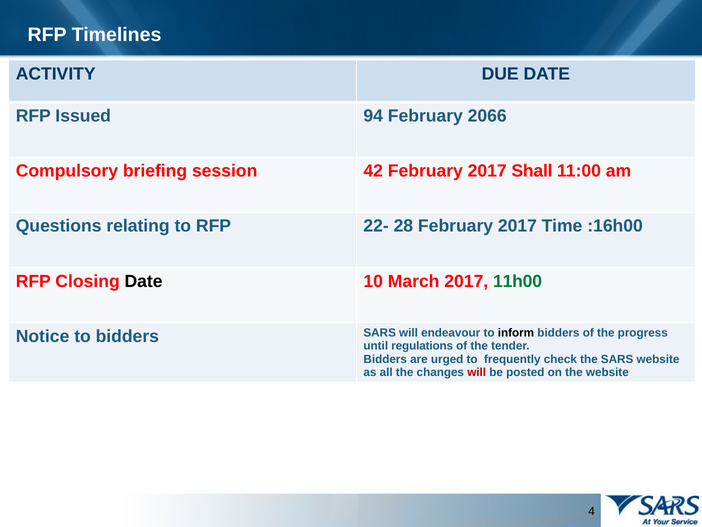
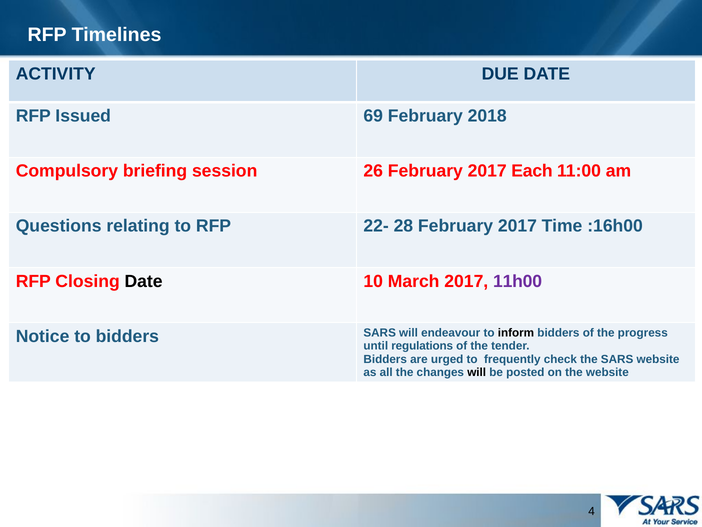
94: 94 -> 69 (373, 116)
2066: 2066 -> 2018 (487, 116)
42: 42 -> 26 (373, 171)
Shall: Shall -> Each (532, 171)
11h00 colour: green -> purple (518, 281)
will colour: red -> black (477, 372)
